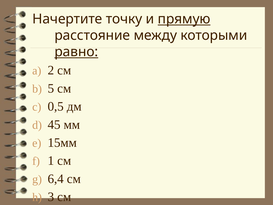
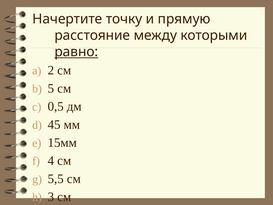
прямую underline: present -> none (184, 19)
1: 1 -> 4 (51, 160)
6,4: 6,4 -> 5,5 (56, 179)
